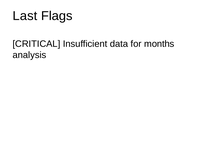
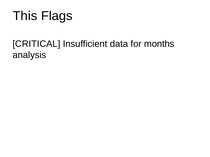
Last: Last -> This (25, 16)
